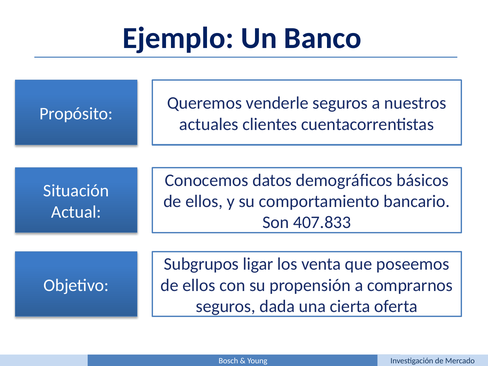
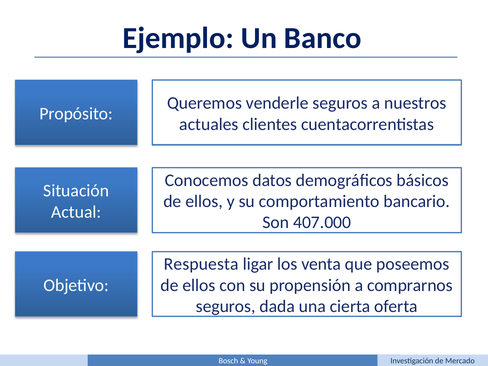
407.833: 407.833 -> 407.000 (322, 223)
Subgrupos: Subgrupos -> Respuesta (201, 264)
